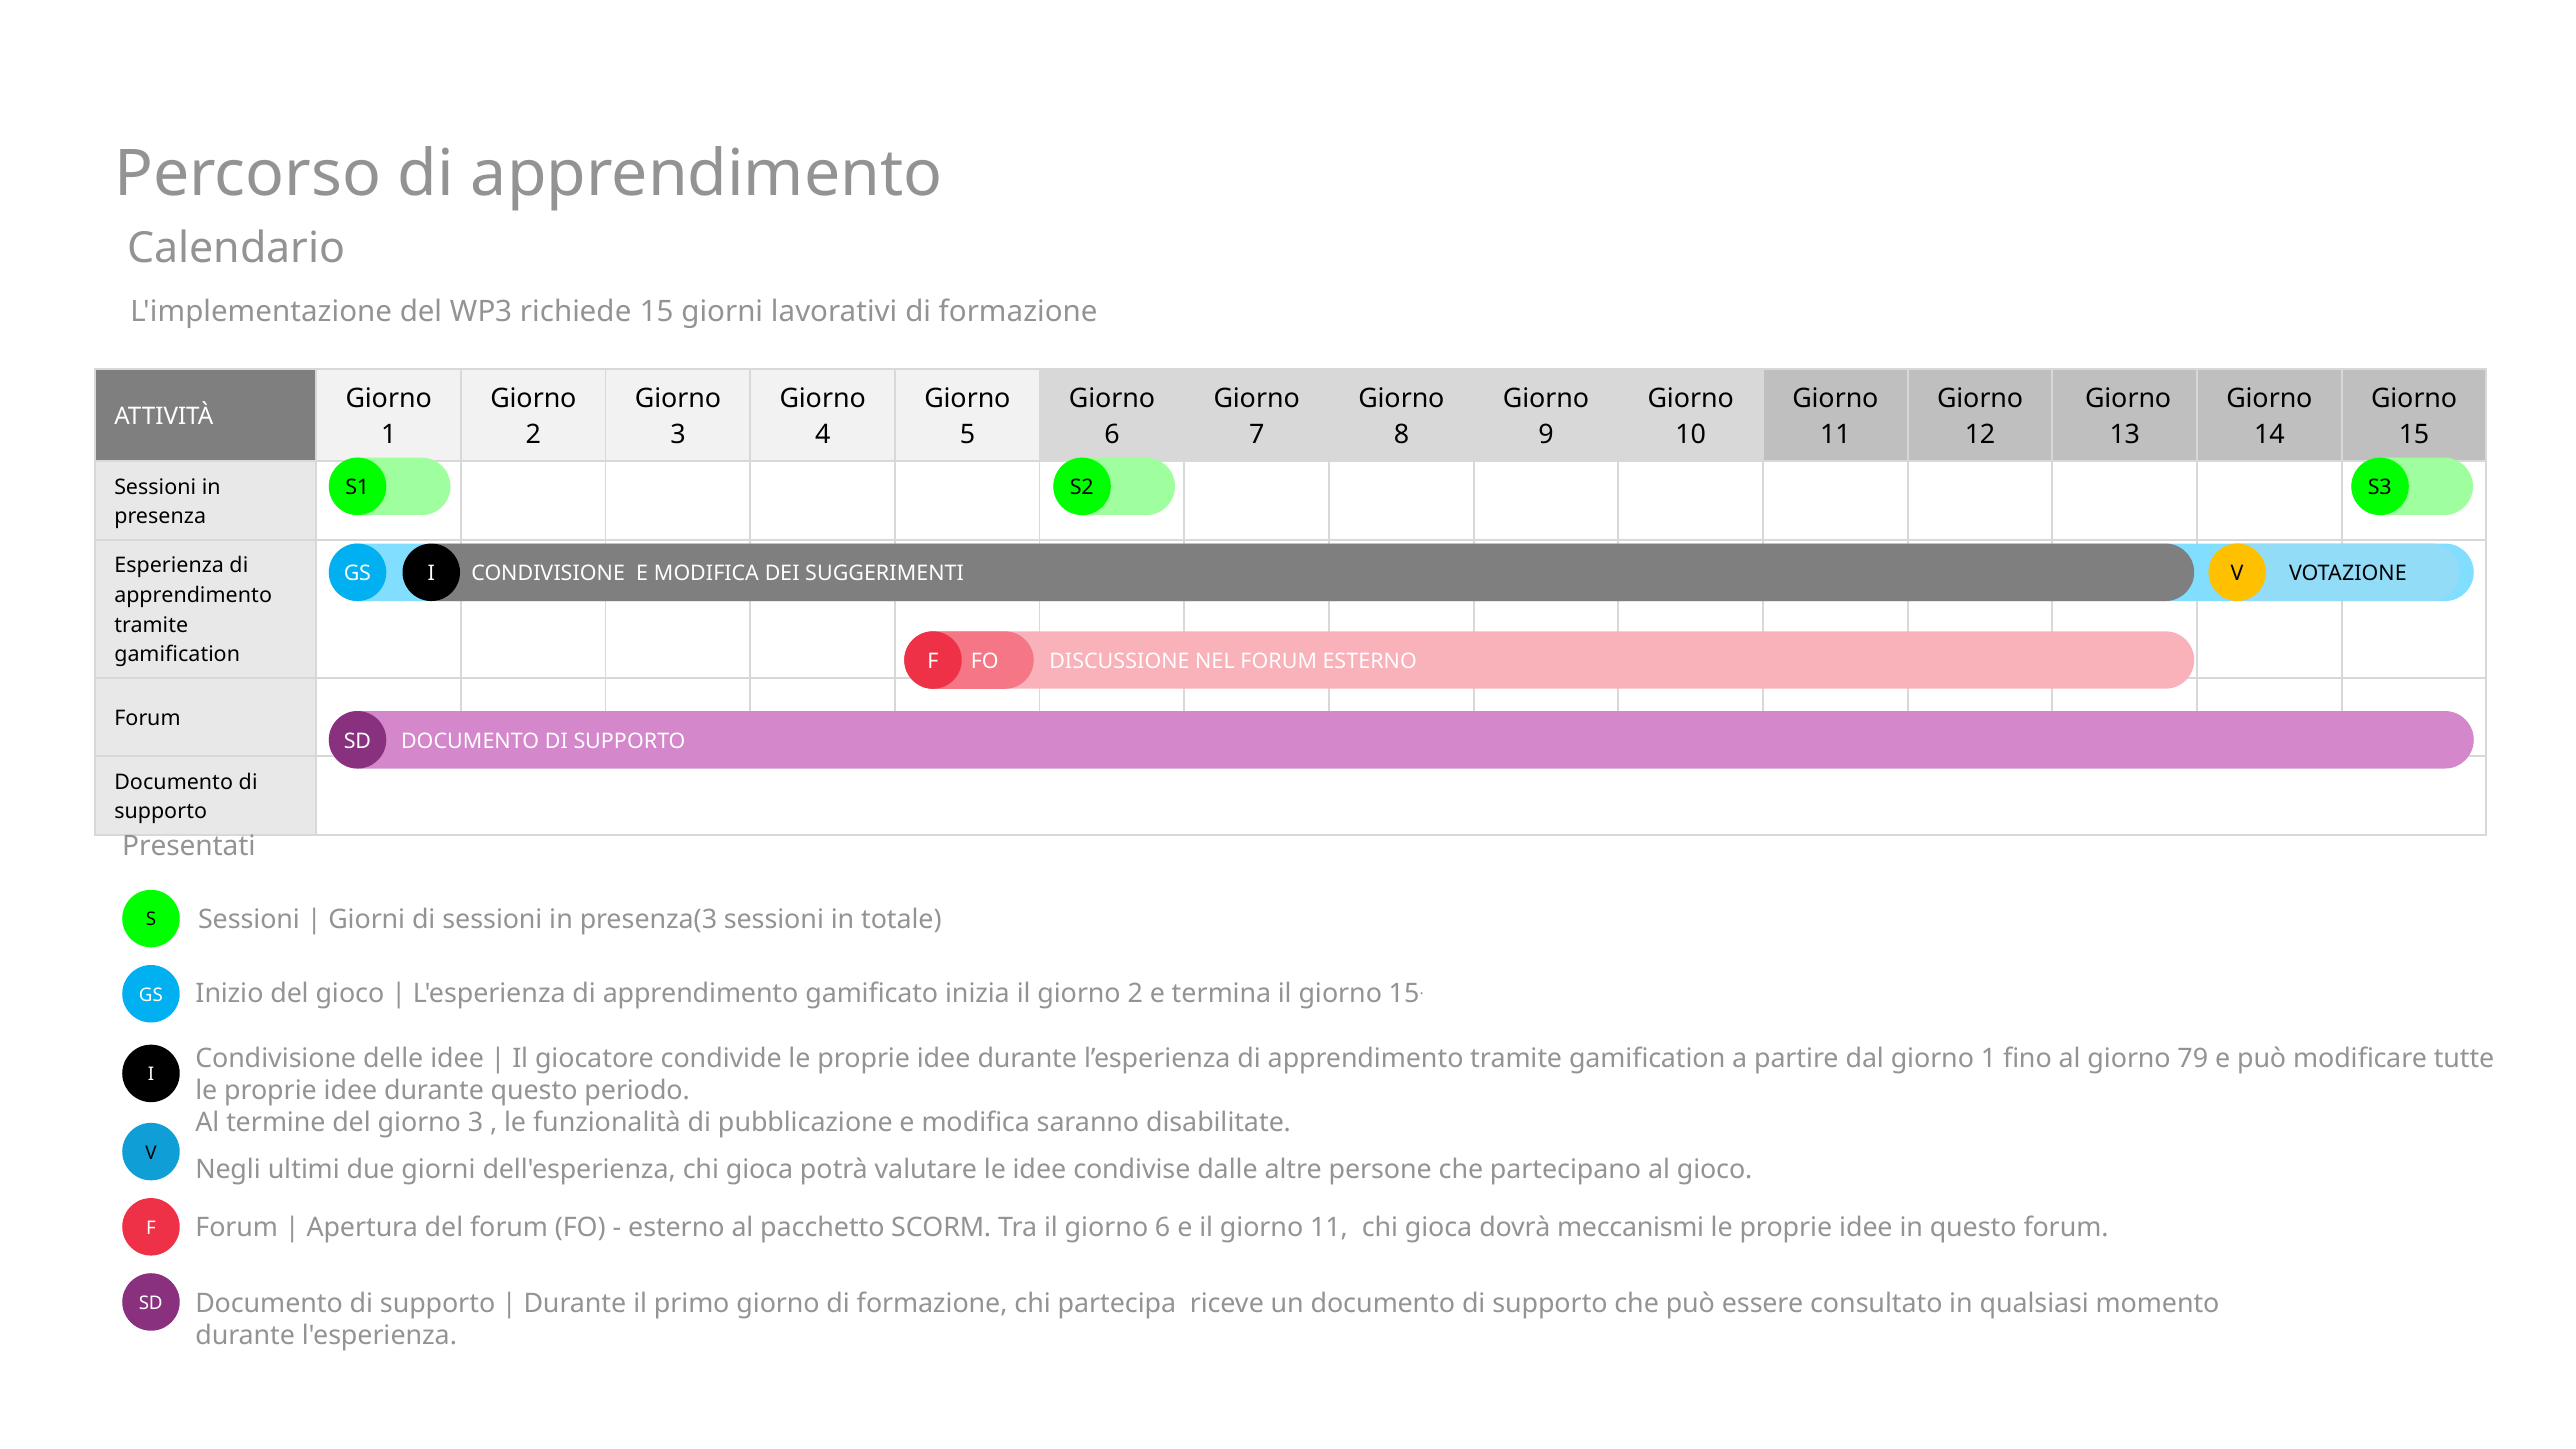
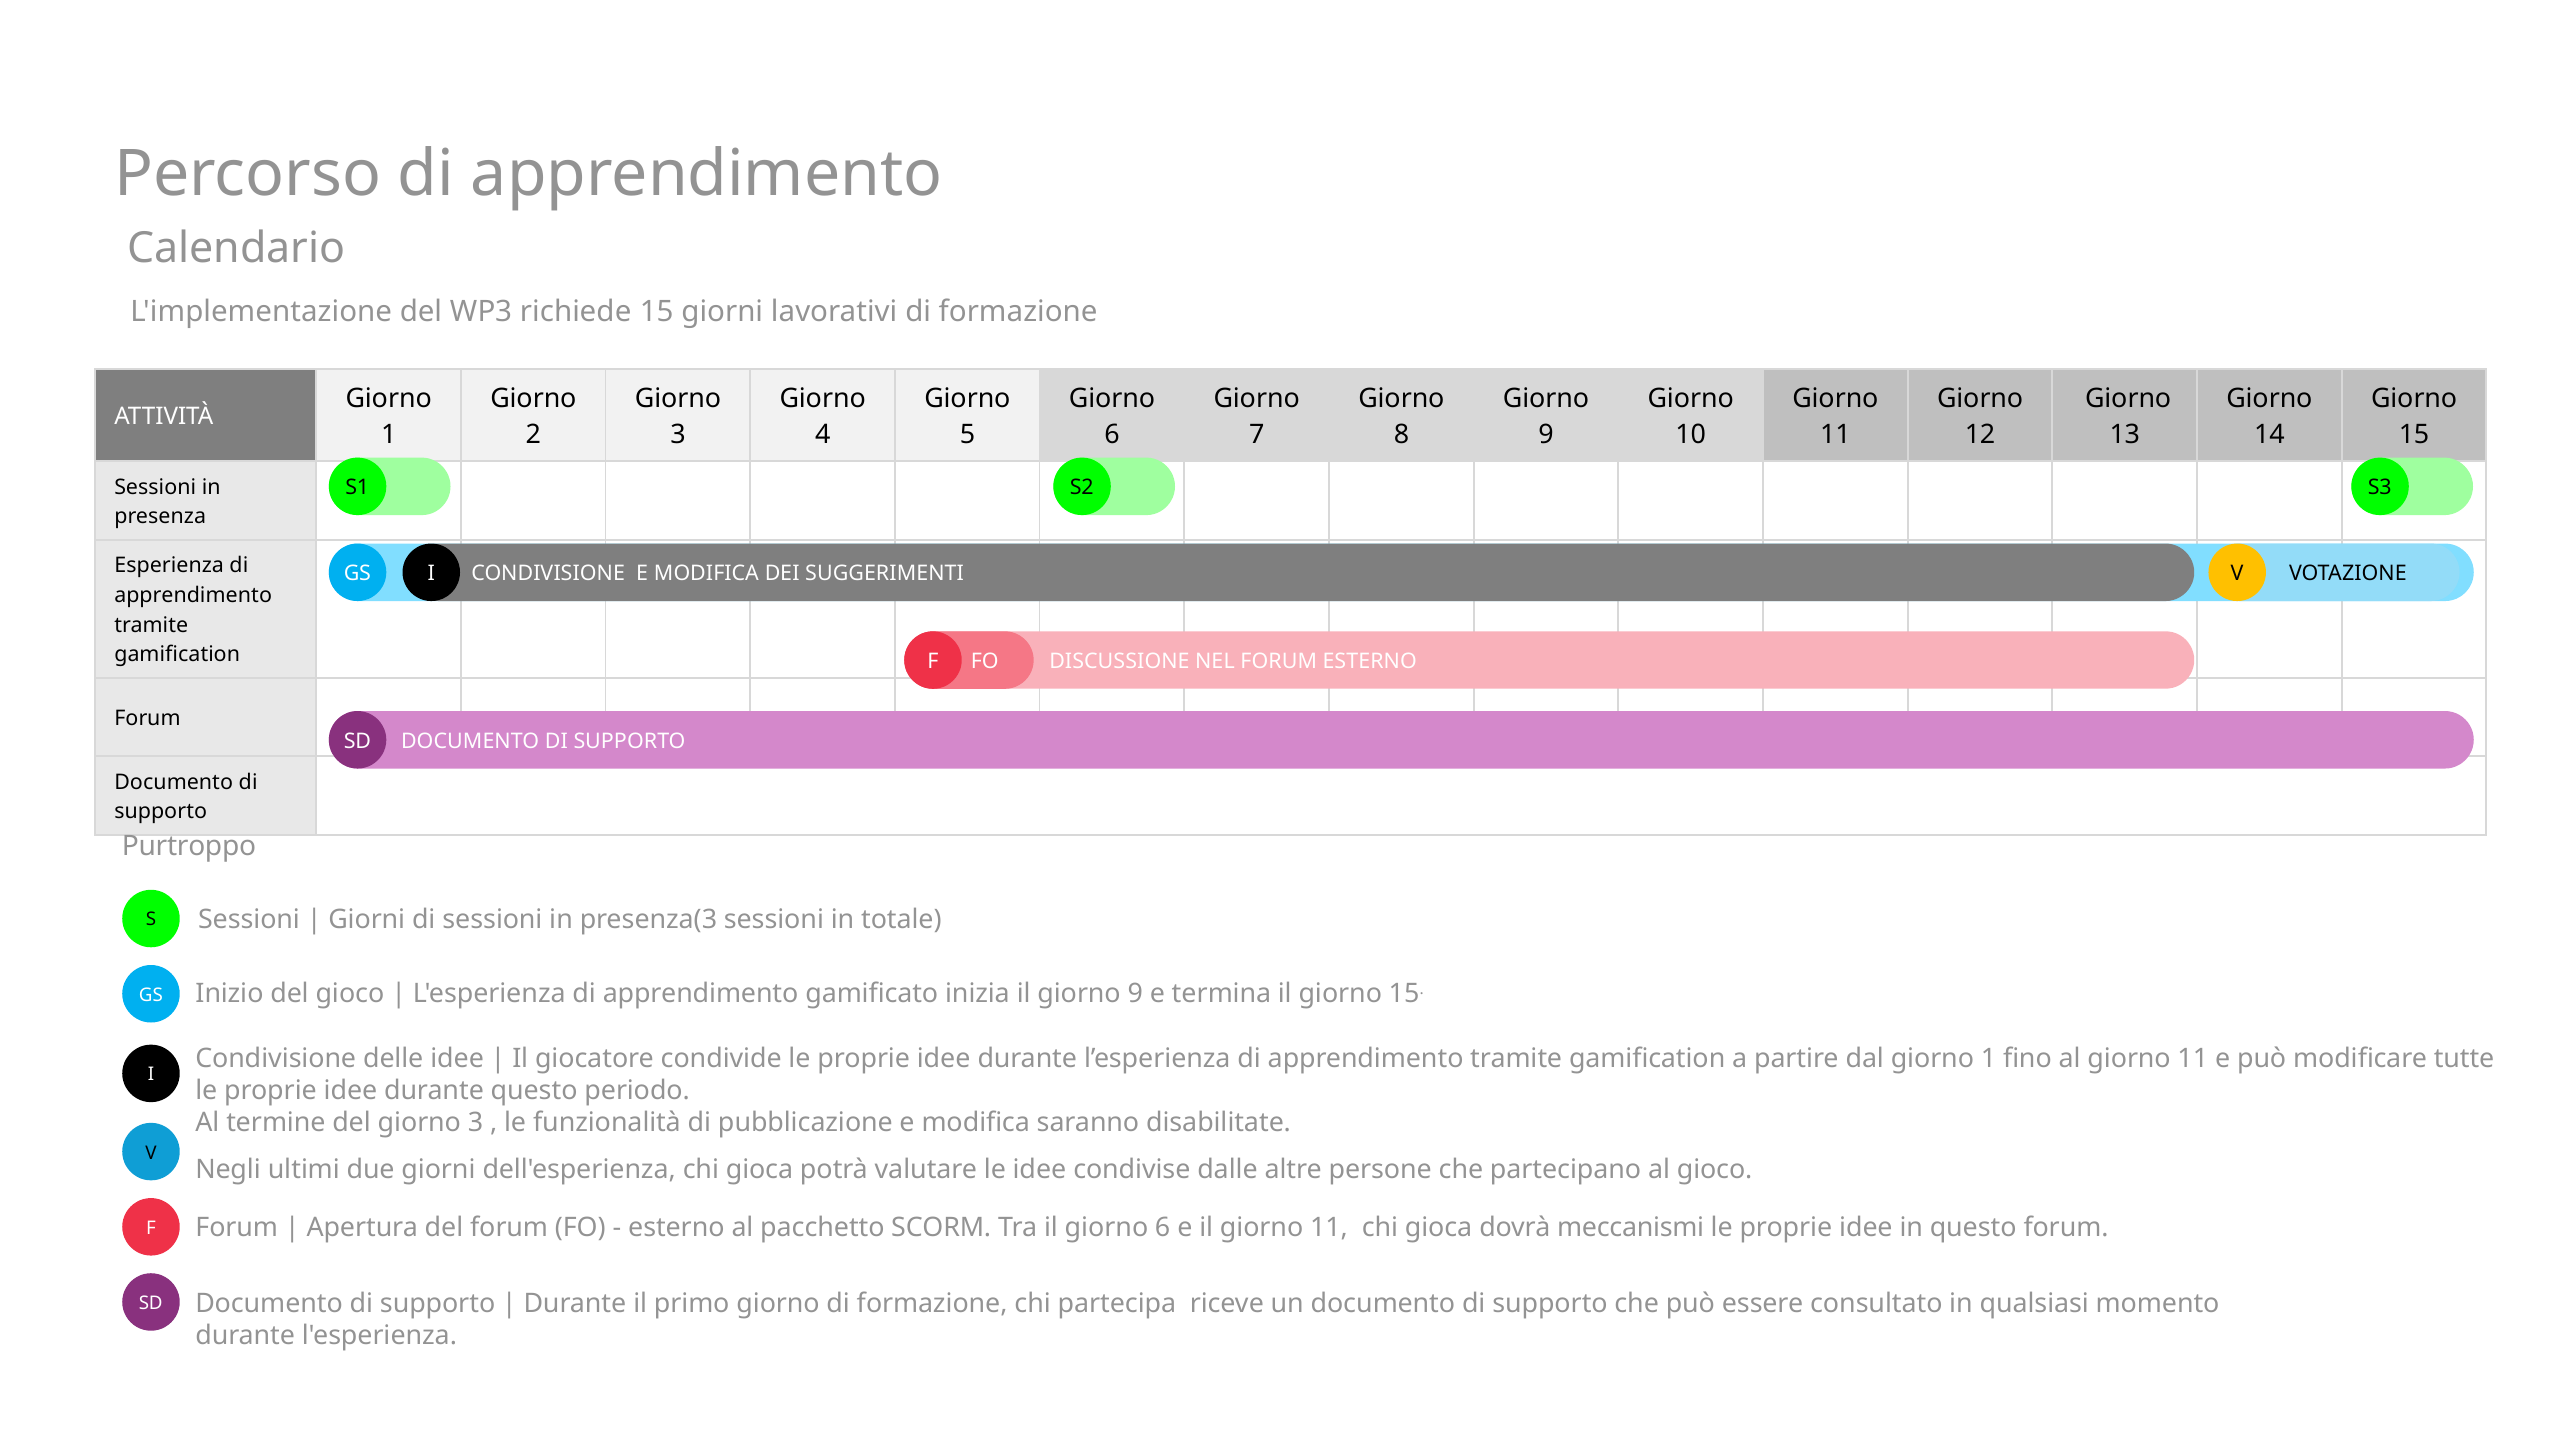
Presentati: Presentati -> Purtroppo (189, 846)
il giorno 2: 2 -> 9 (1135, 994)
al giorno 79: 79 -> 11 (2193, 1058)
